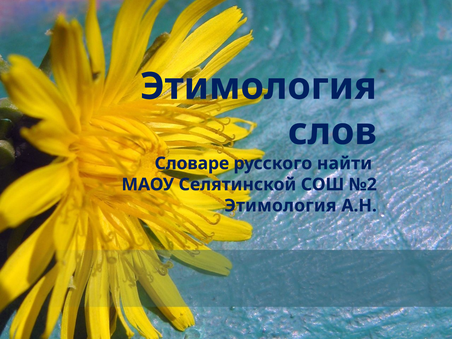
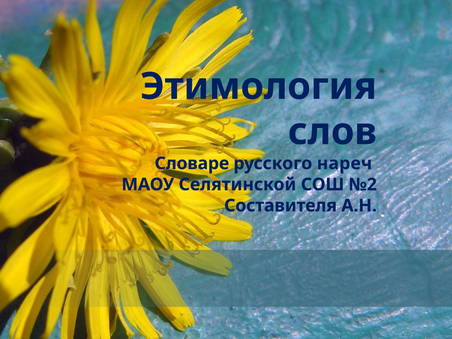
найти: найти -> нареч (344, 163)
Этимология: Этимология -> Составителя (281, 206)
